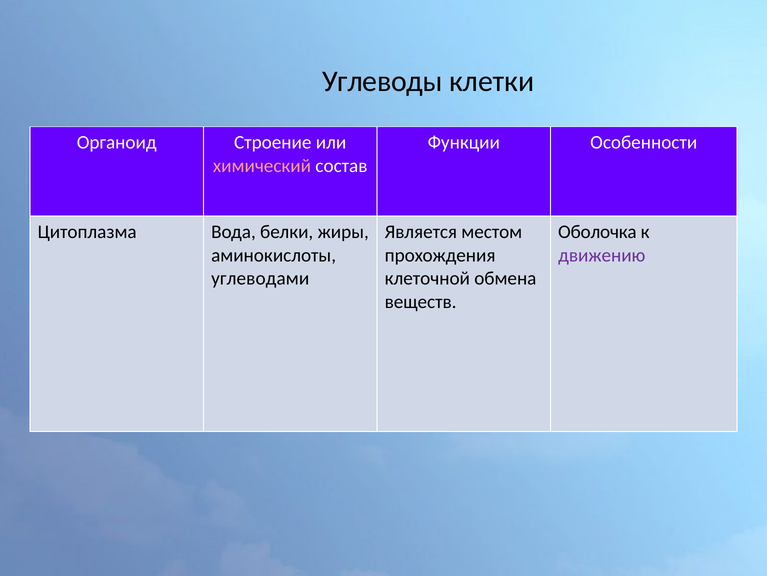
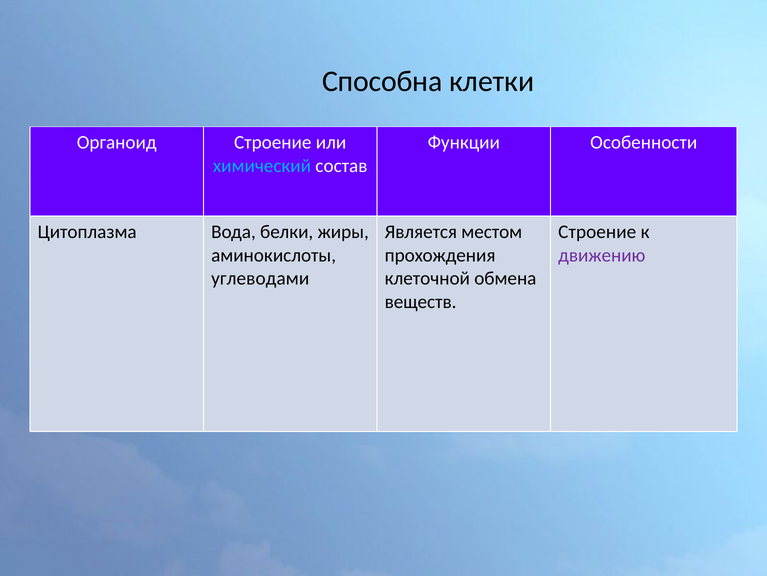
Углеводы: Углеводы -> Способна (382, 81)
химический colour: pink -> light blue (262, 166)
Оболочка: Оболочка -> Строение (597, 231)
